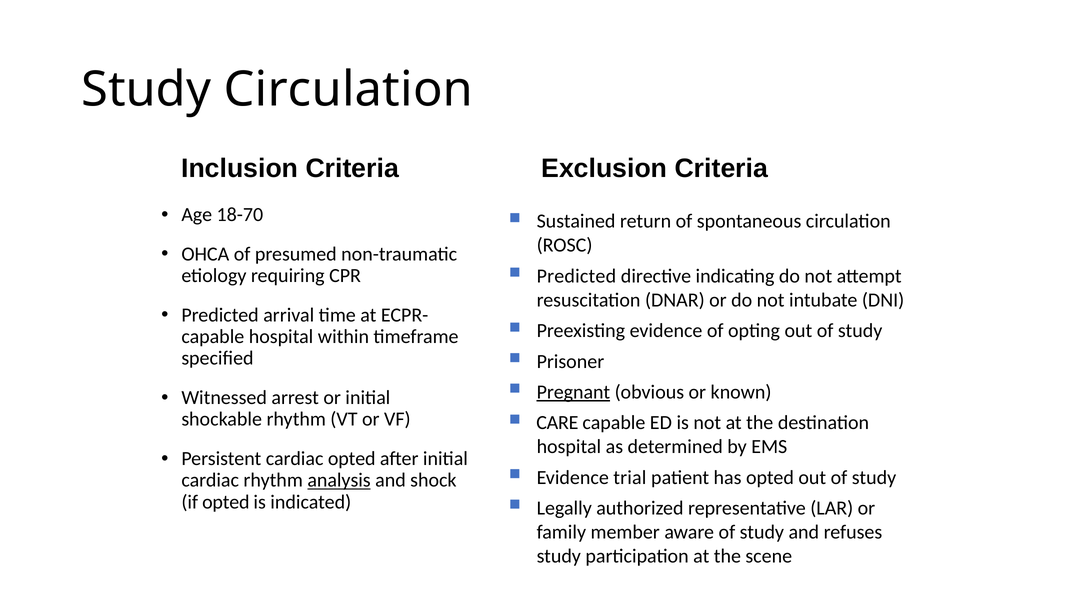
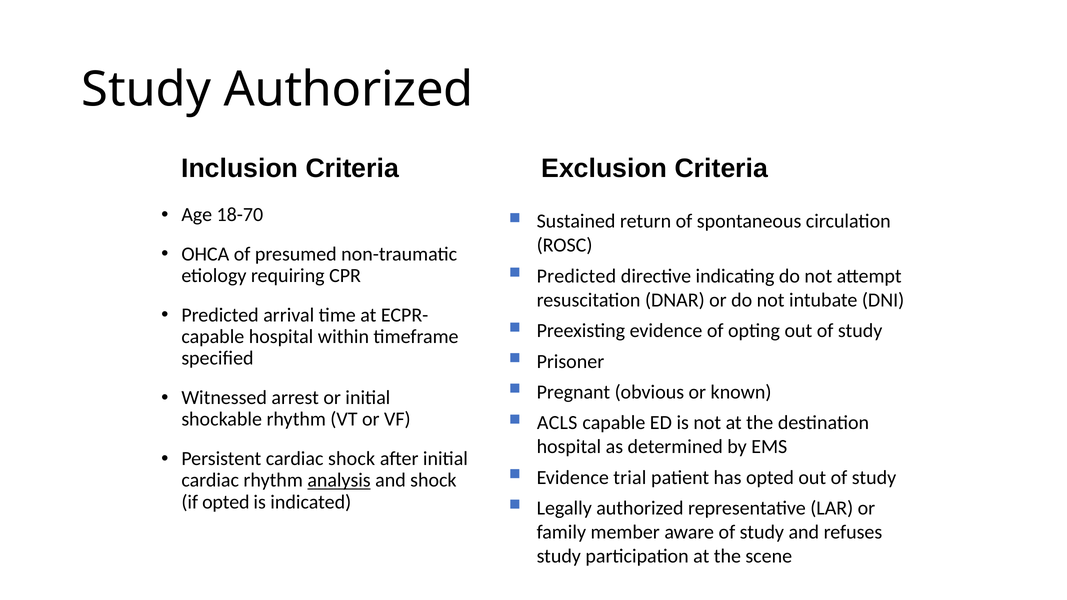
Study Circulation: Circulation -> Authorized (349, 90)
Pregnant underline: present -> none (573, 392)
CARE: CARE -> ACLS (557, 423)
cardiac opted: opted -> shock (352, 459)
